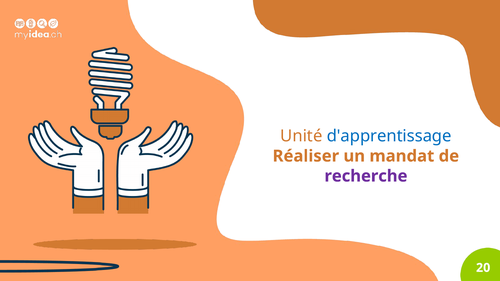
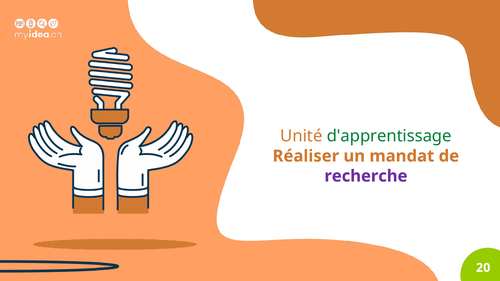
d'apprentissage colour: blue -> green (389, 136)
